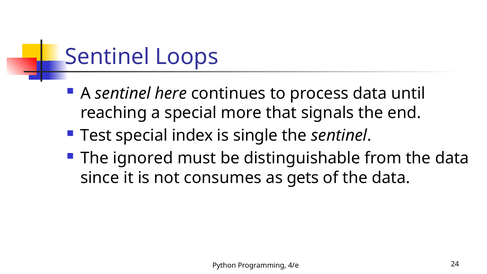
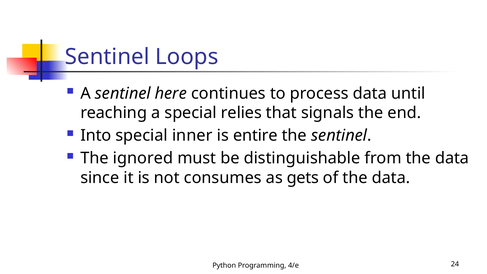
more: more -> relies (241, 113)
Test: Test -> Into (96, 136)
index: index -> inner (192, 136)
single: single -> entire (255, 136)
